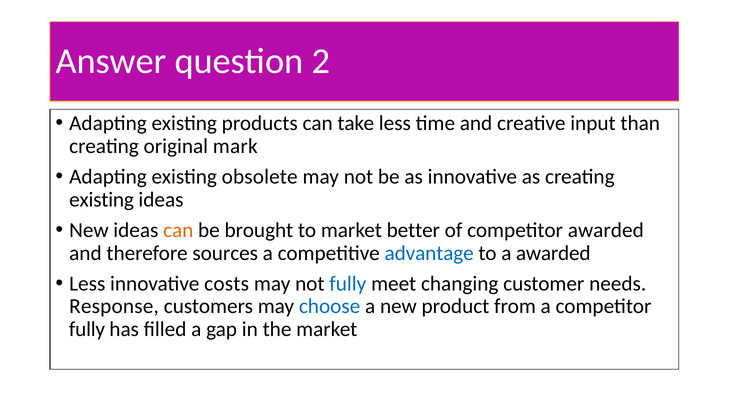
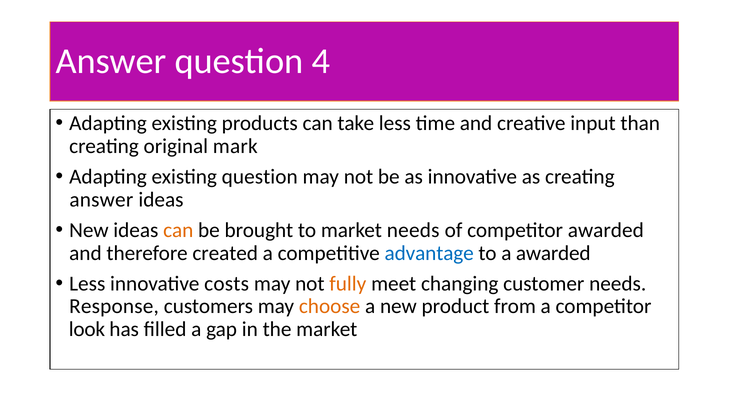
2: 2 -> 4 (321, 61)
existing obsolete: obsolete -> question (260, 177)
existing: existing -> answer (101, 200)
market better: better -> needs (413, 230)
sources: sources -> created (225, 253)
fully colour: blue -> orange (348, 284)
choose colour: blue -> orange (330, 306)
fully: fully -> look (87, 329)
